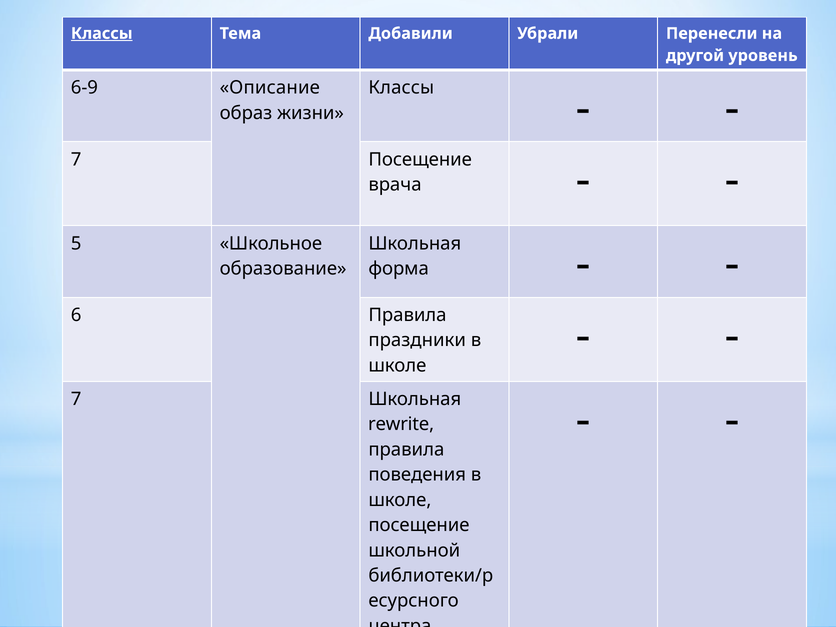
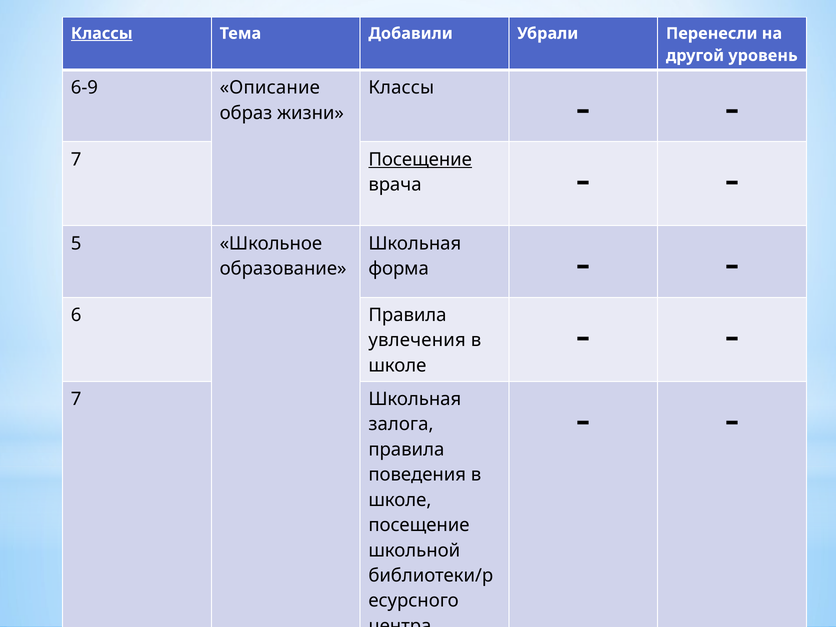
Посещение underline: none -> present (420, 159)
праздники: праздники -> увлечения (417, 340)
rewrite: rewrite -> залога (401, 424)
